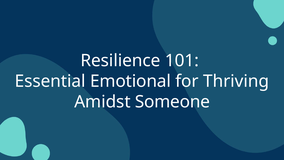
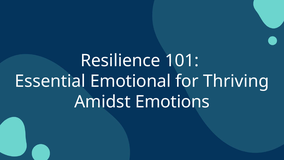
Someone: Someone -> Emotions (172, 102)
